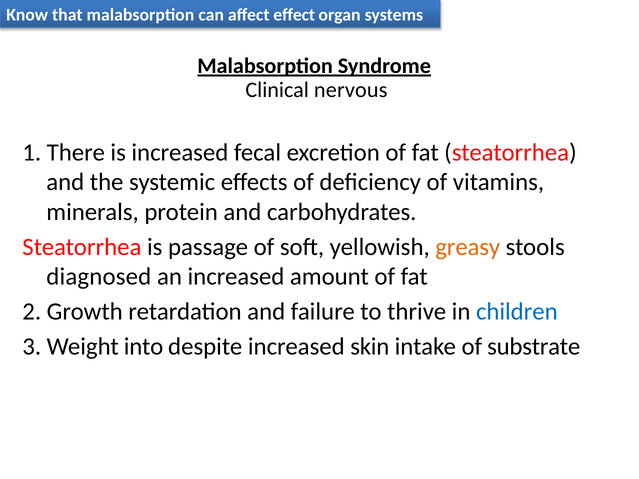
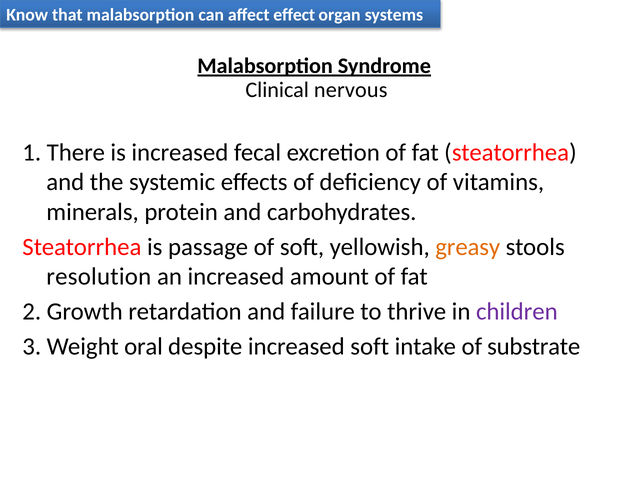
diagnosed: diagnosed -> resolution (99, 277)
children colour: blue -> purple (517, 312)
into: into -> oral (144, 347)
increased skin: skin -> soft (370, 347)
